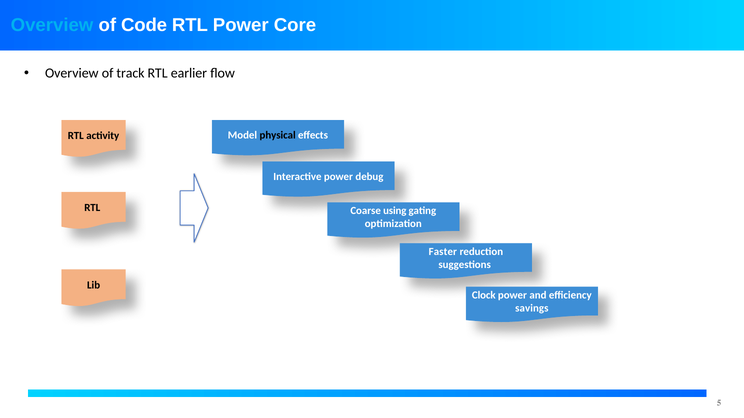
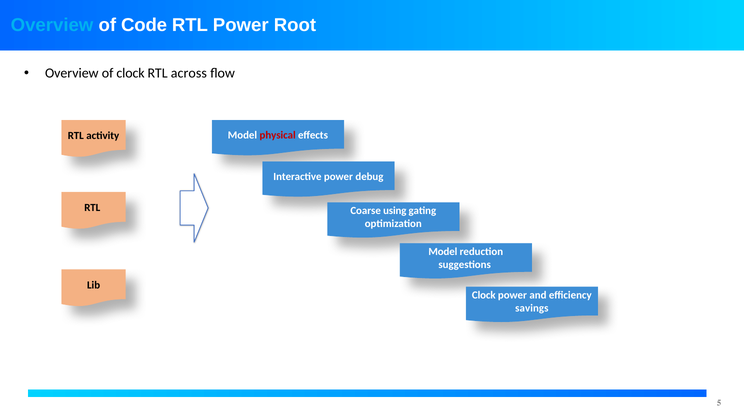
Core: Core -> Root (295, 25)
of track: track -> clock (131, 73)
earlier: earlier -> across (189, 73)
physical colour: black -> red (278, 135)
Faster: Faster -> Model (443, 252)
